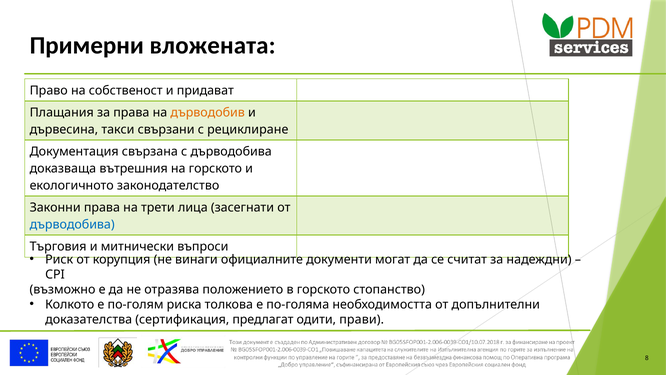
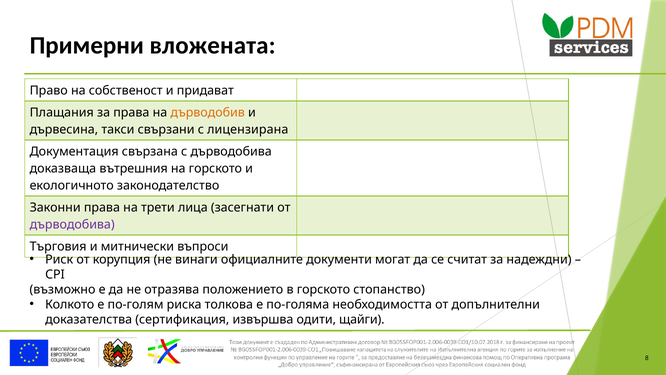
рециклиране: рециклиране -> лицензирана (248, 130)
дърводобива colour: blue -> purple (72, 224)
предлагат: предлагат -> извършва (263, 319)
прави: прави -> щайги (362, 319)
